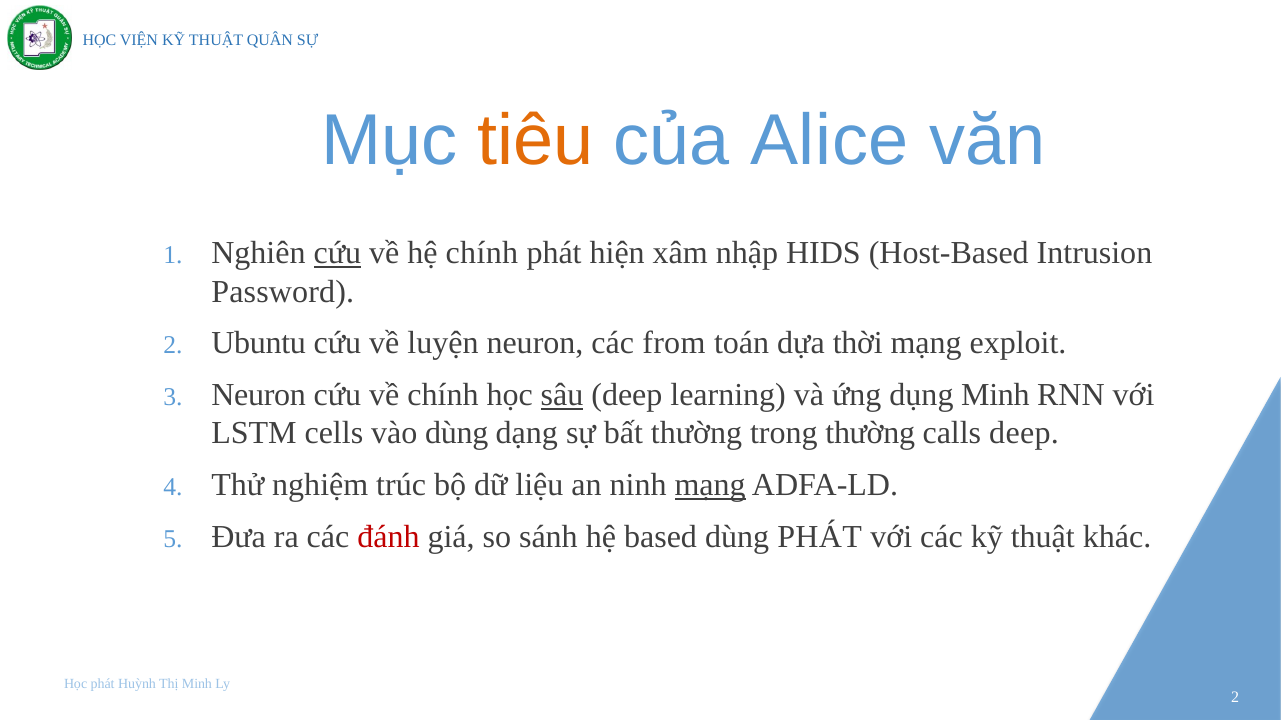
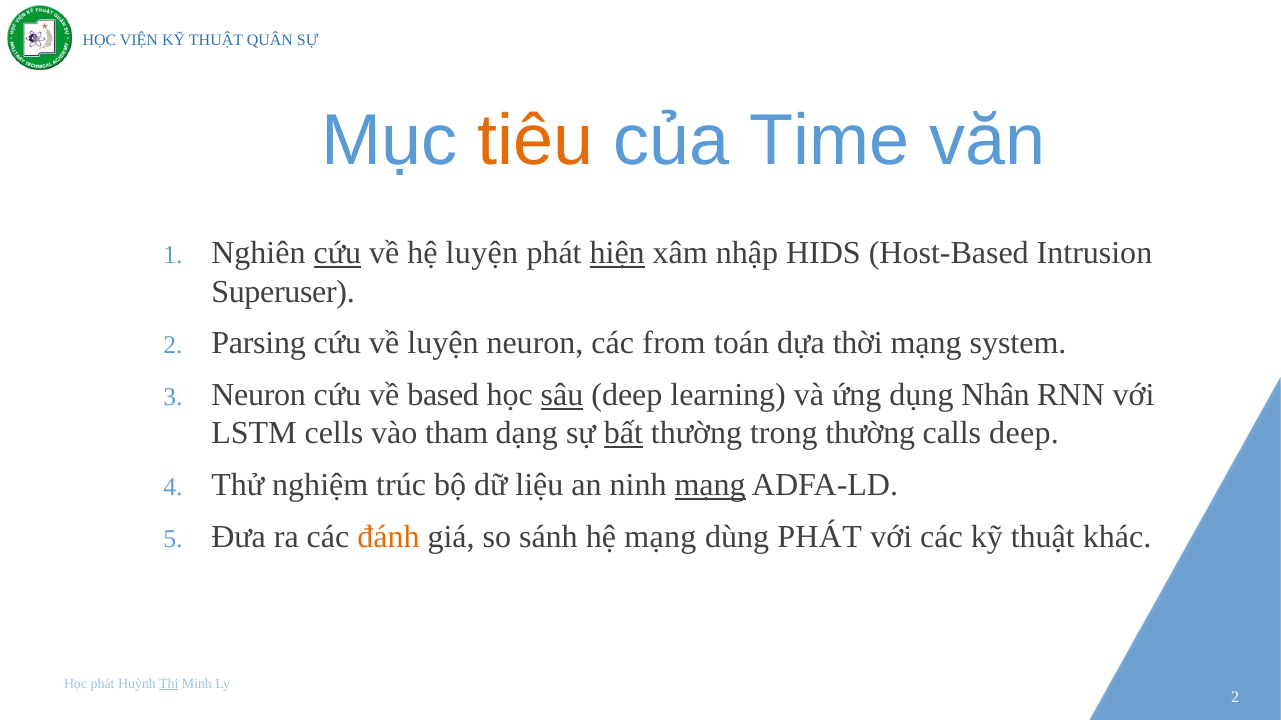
Alice: Alice -> Time (830, 141)
hệ chính: chính -> luyện (482, 253)
hiện underline: none -> present (617, 253)
Password: Password -> Superuser (283, 292)
Ubuntu: Ubuntu -> Parsing (259, 344)
exploit: exploit -> system (1018, 344)
về chính: chính -> based (443, 395)
dụng Minh: Minh -> Nhân (995, 395)
vào dùng: dùng -> tham (457, 434)
bất underline: none -> present (623, 434)
đánh colour: red -> orange (388, 537)
hệ based: based -> mạng (660, 537)
Thị underline: none -> present (169, 684)
